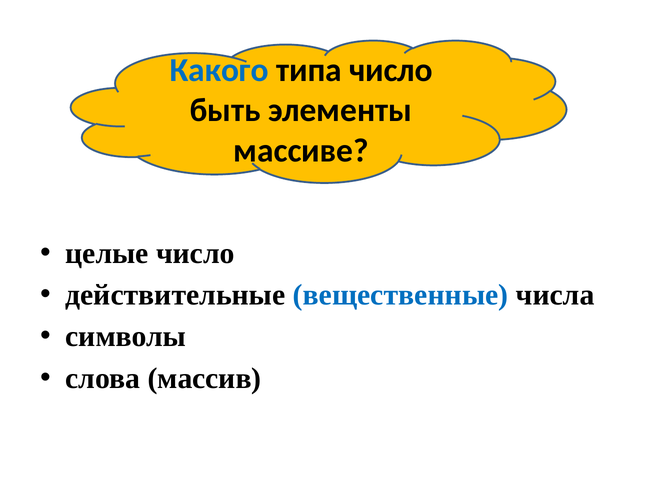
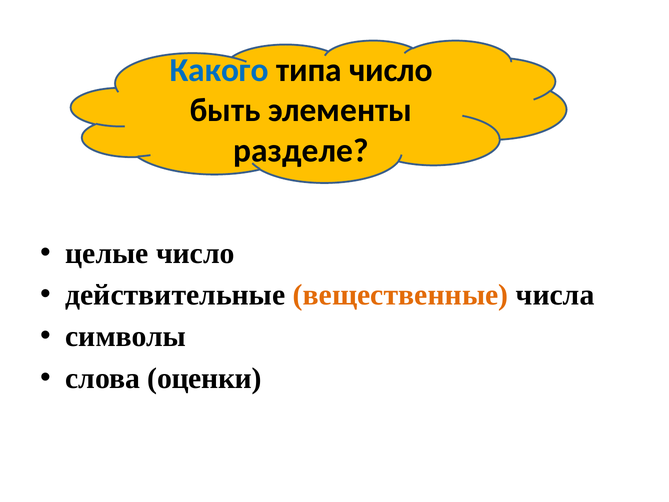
массиве: массиве -> разделе (301, 150)
вещественные colour: blue -> orange (401, 295)
массив: массив -> оценки (205, 378)
